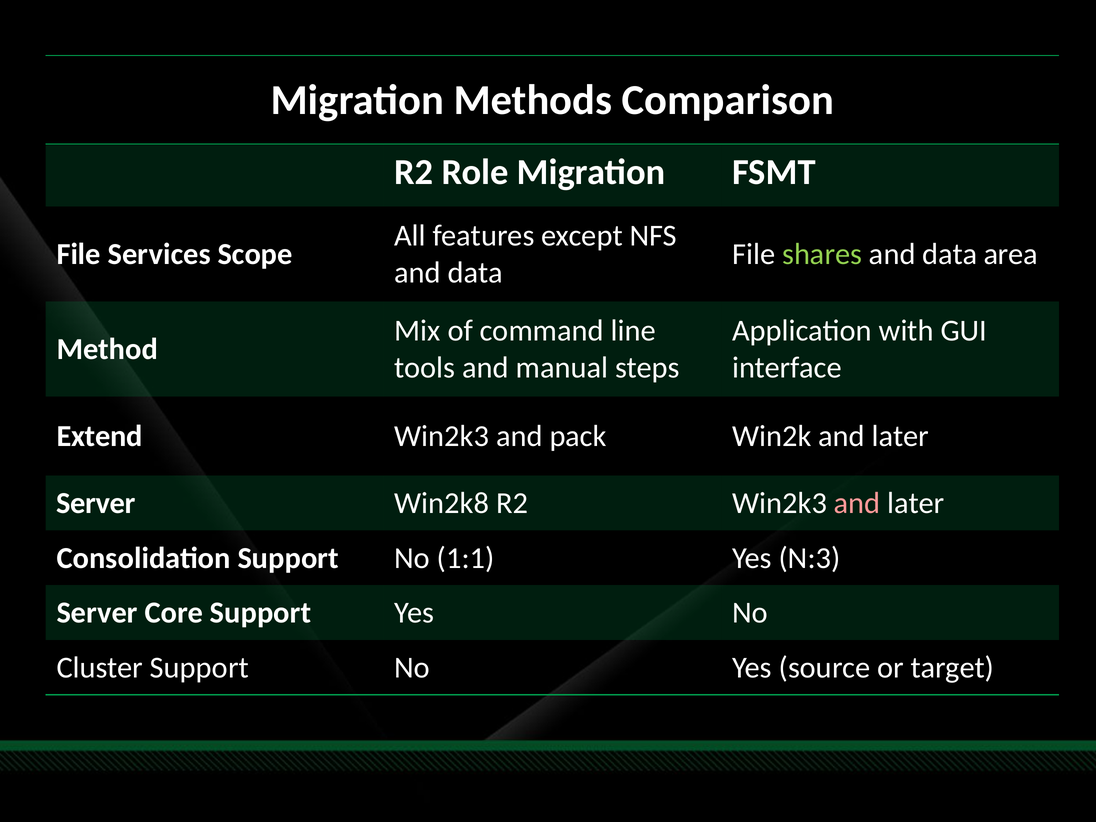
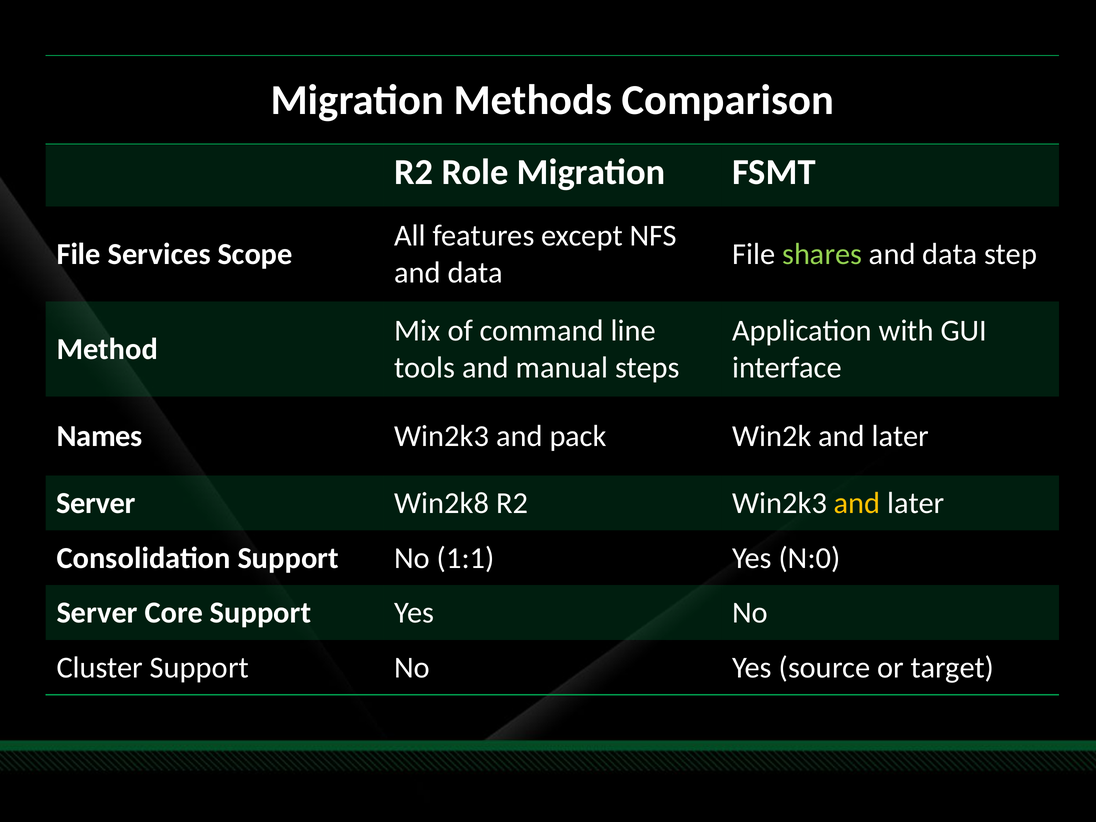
area: area -> step (1011, 254)
Extend: Extend -> Names (100, 436)
and colour: pink -> yellow (857, 503)
N:3: N:3 -> N:0 (810, 558)
